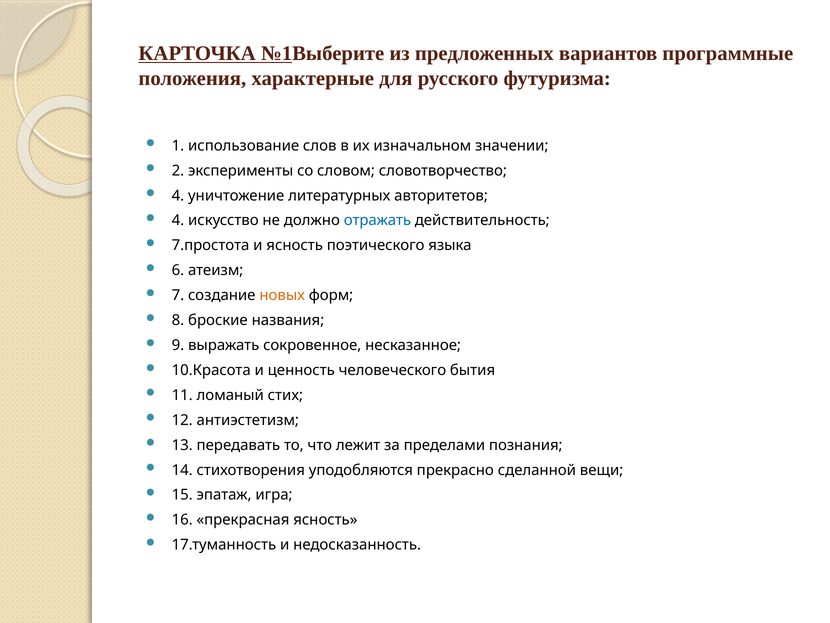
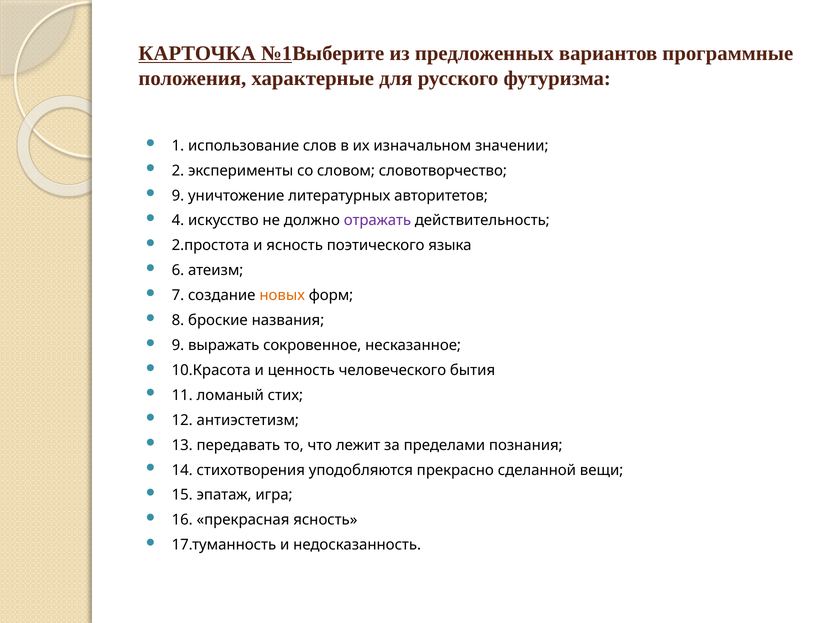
4: 4 -> 9 (178, 195)
отражать colour: blue -> purple (377, 220)
7.простота: 7.простота -> 2.простота (211, 245)
